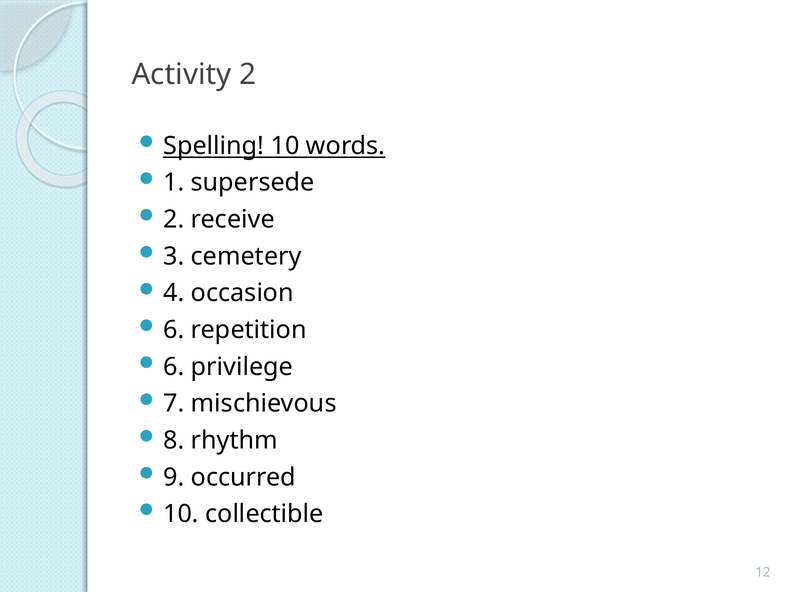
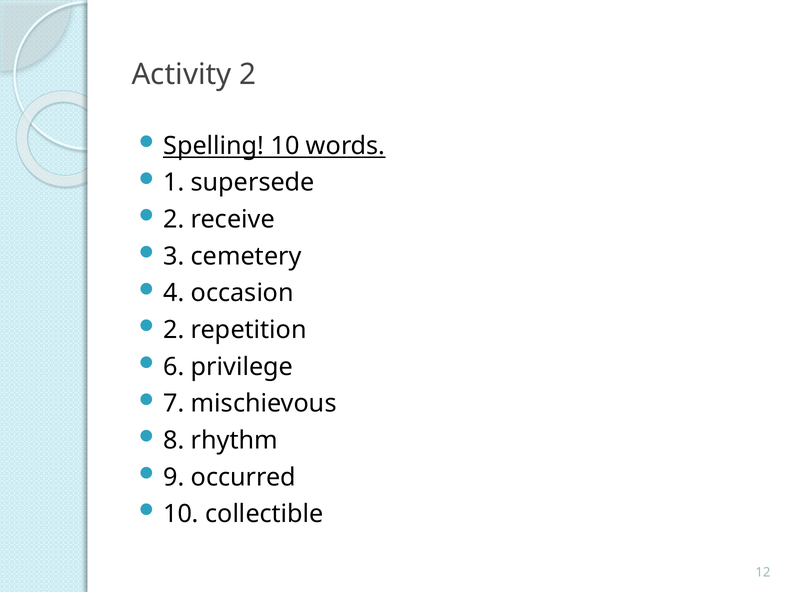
6: 6 -> 2 (174, 330)
